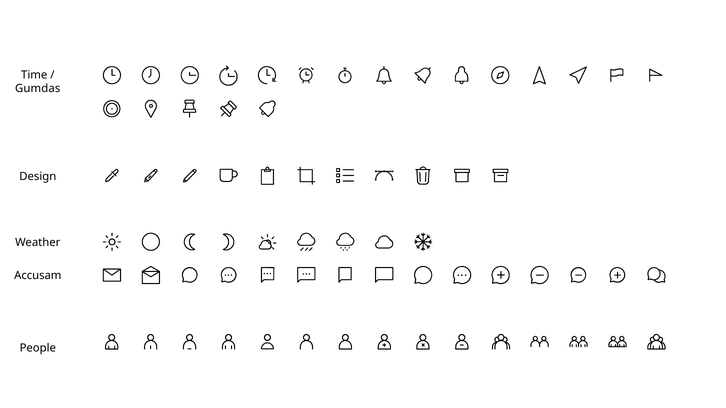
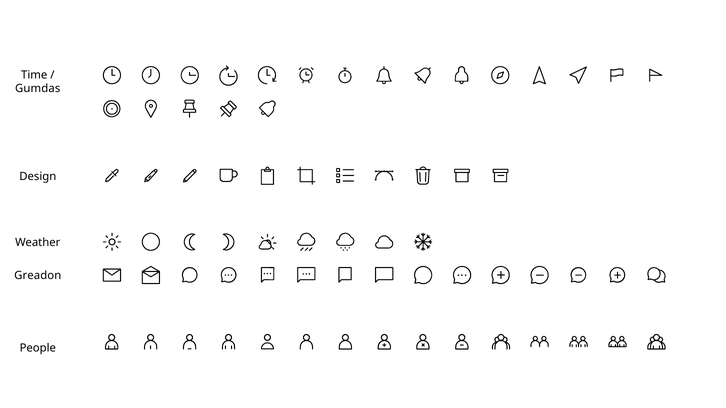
Accusam: Accusam -> Greadon (38, 276)
